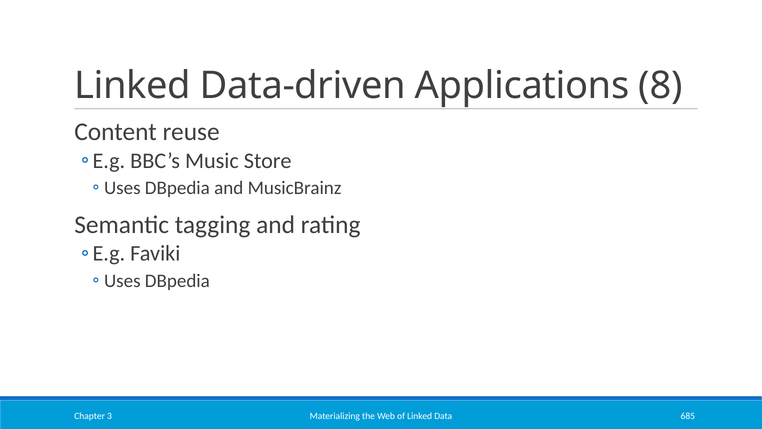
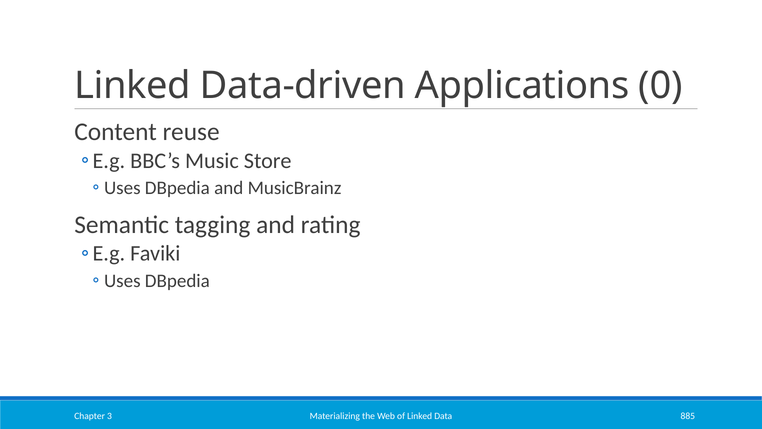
8: 8 -> 0 (660, 85)
685: 685 -> 885 (688, 416)
